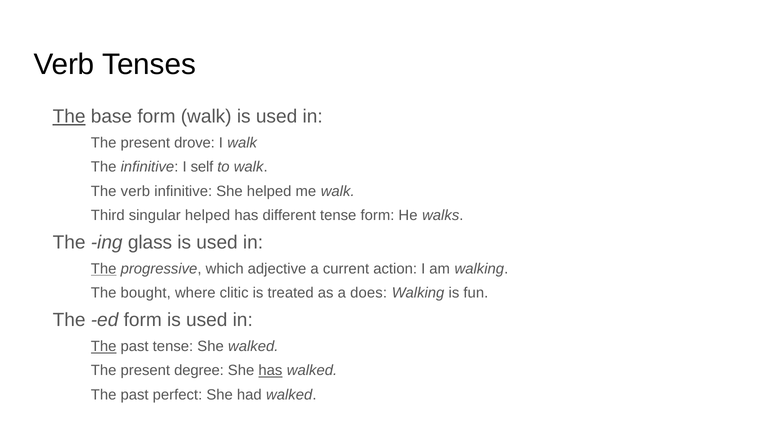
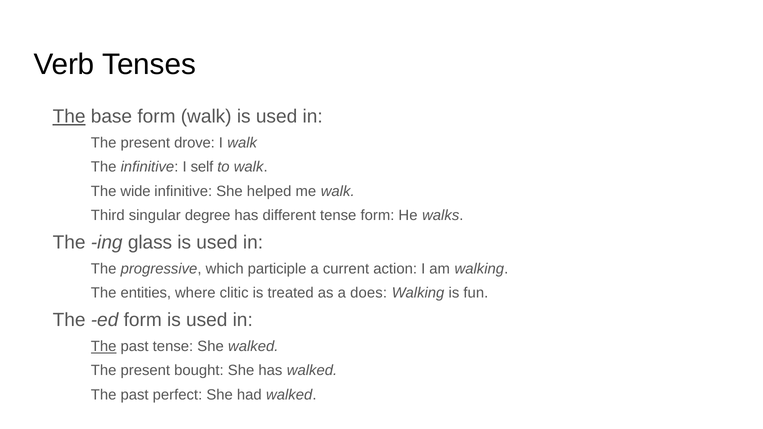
The verb: verb -> wide (136, 191)
singular helped: helped -> degree (208, 216)
The underline: present -> none (104, 269)
adjective: adjective -> participle (277, 269)
bought: bought -> entities (146, 293)
degree: degree -> bought (199, 371)
has underline: present -> none (270, 371)
